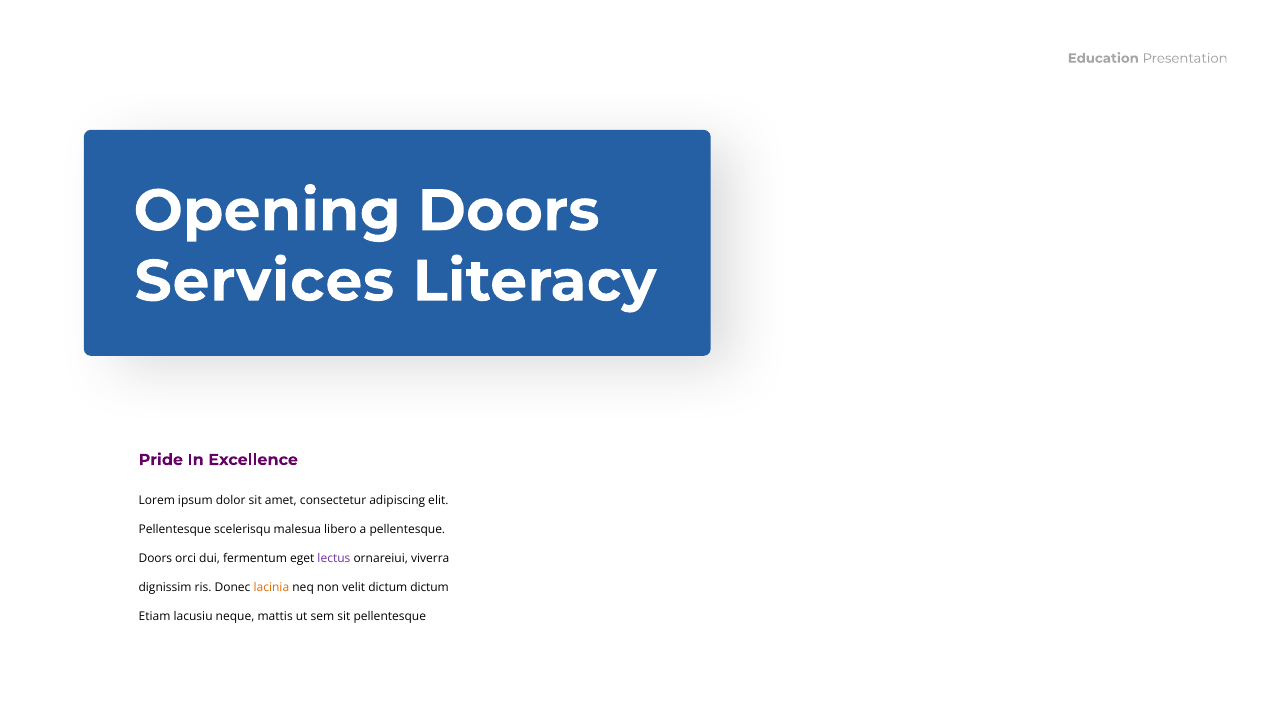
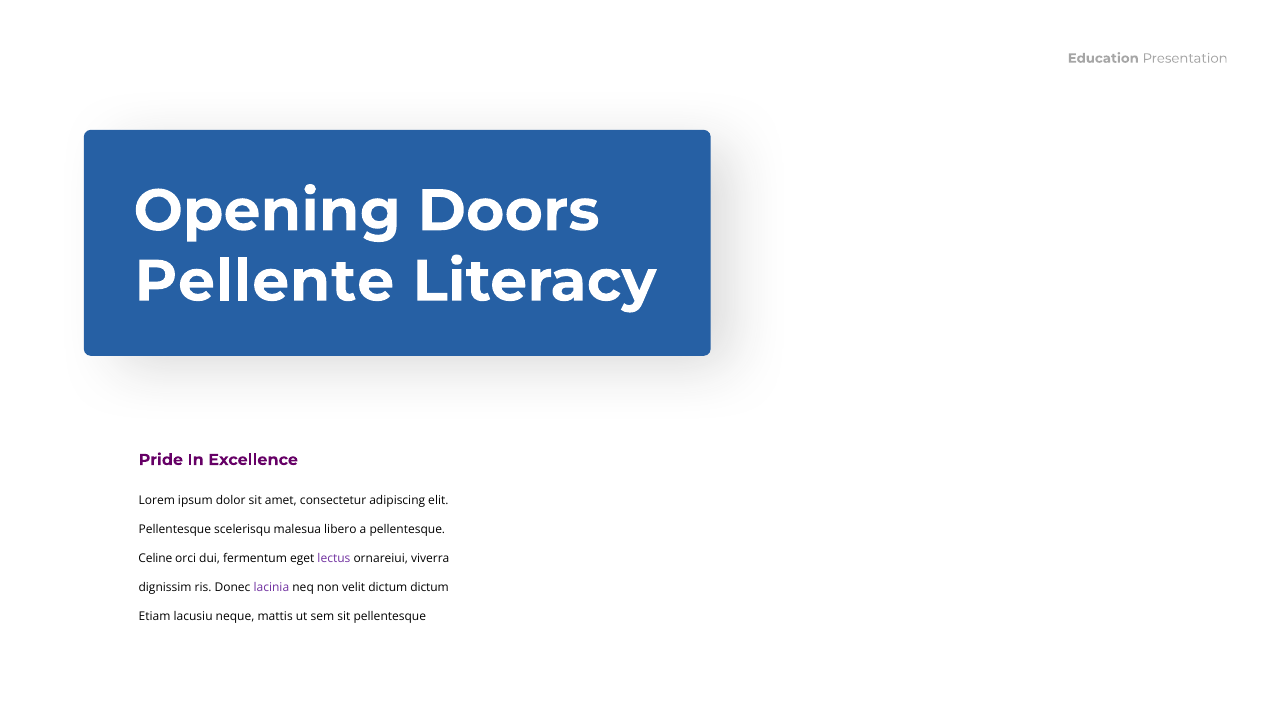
Services: Services -> Pellente (264, 281)
Doors: Doors -> Celine (155, 559)
lacinia colour: orange -> purple (271, 588)
